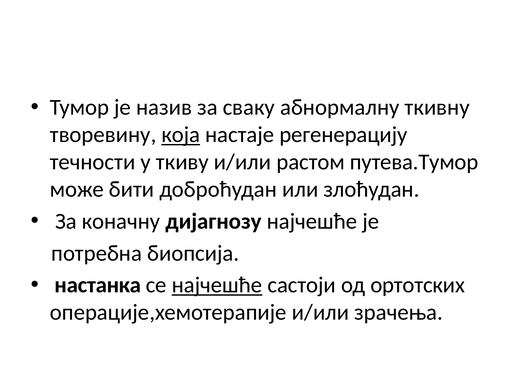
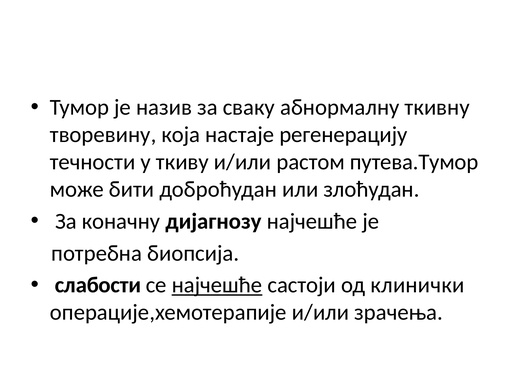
која underline: present -> none (181, 135)
настанка: настанка -> слабости (98, 285)
ортотских: ортотских -> клинички (417, 285)
